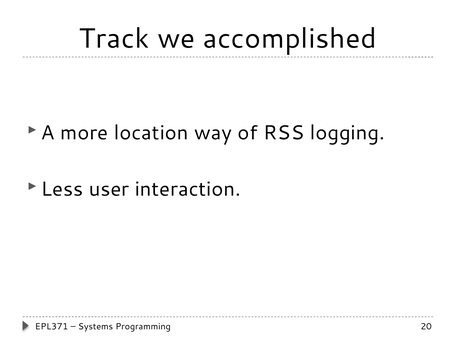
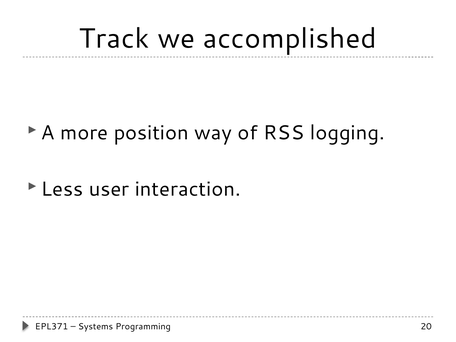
location: location -> position (151, 133)
